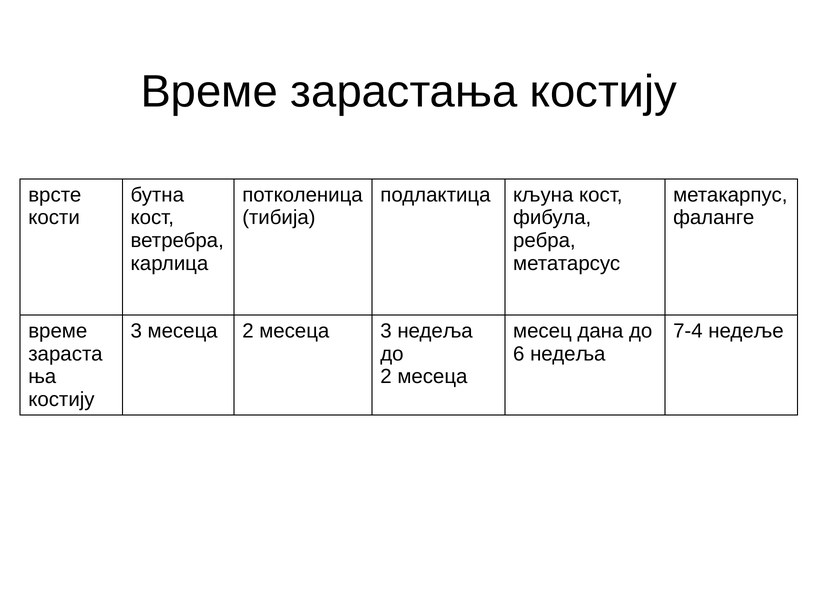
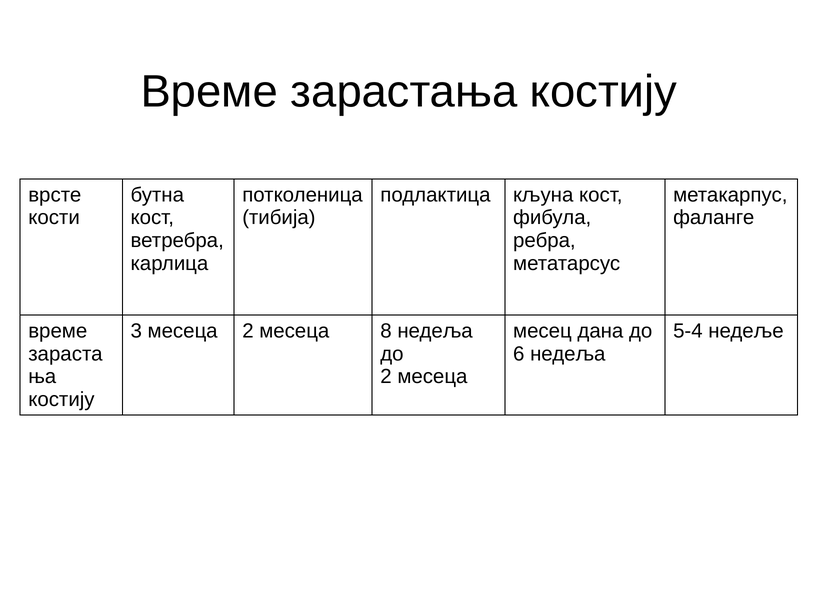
месеца 3: 3 -> 8 (386, 331)
7-4: 7-4 -> 5-4 (688, 331)
